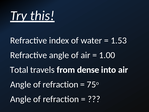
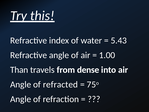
1.53: 1.53 -> 5.43 (119, 40)
Total: Total -> Than (19, 70)
refraction: refraction -> refracted (60, 84)
